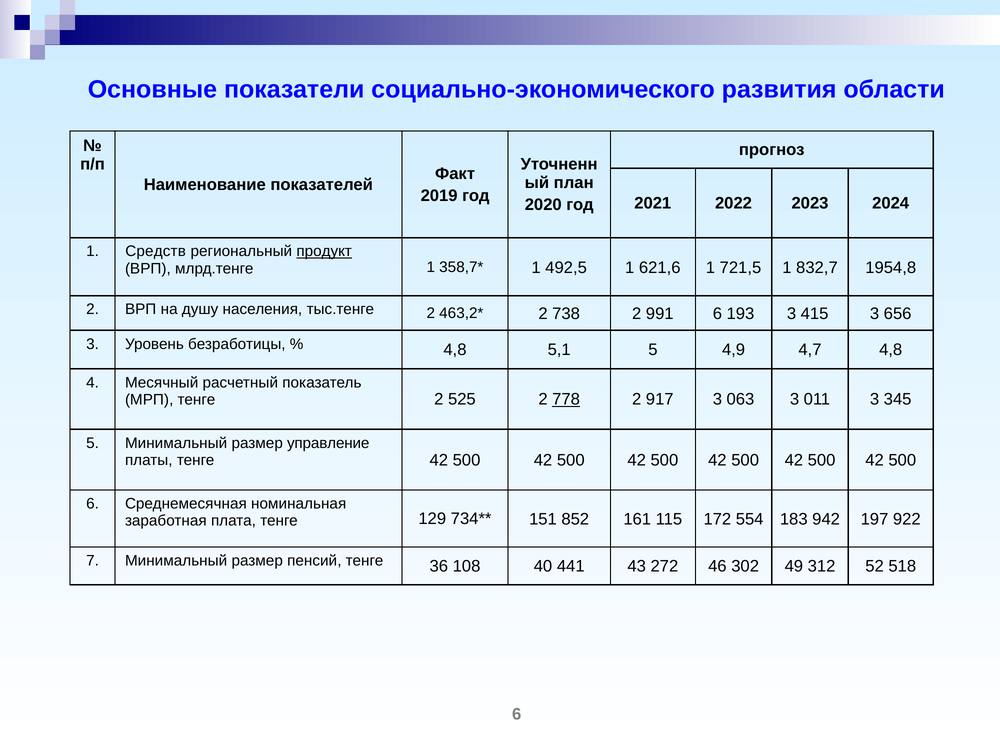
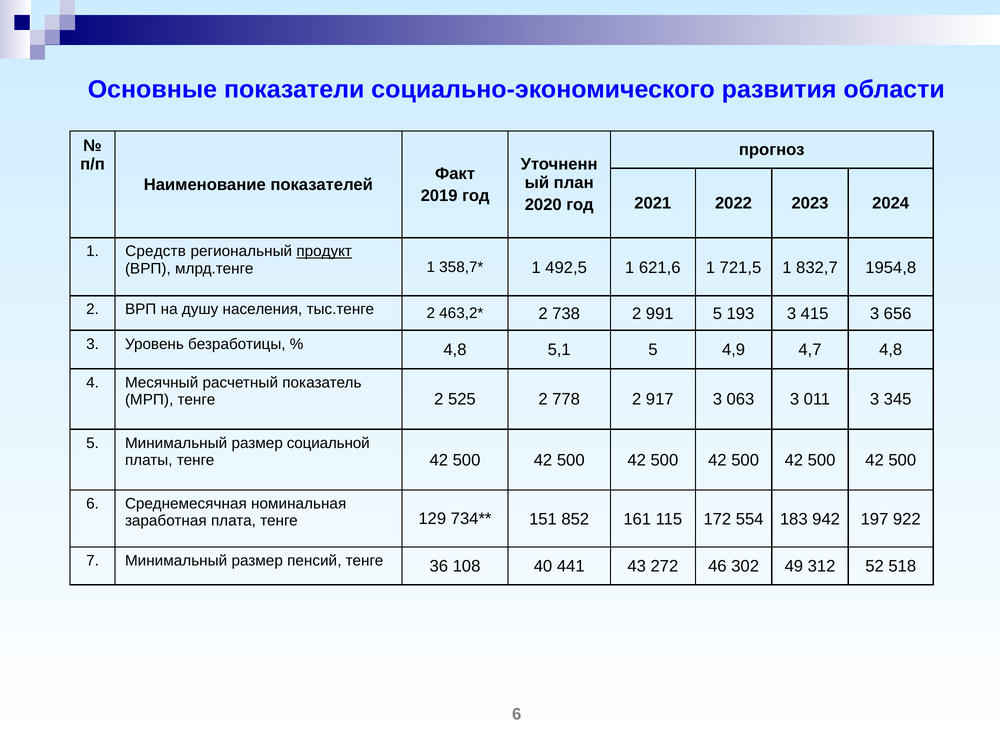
991 6: 6 -> 5 (717, 314)
778 underline: present -> none (566, 399)
управление: управление -> социальной (328, 443)
